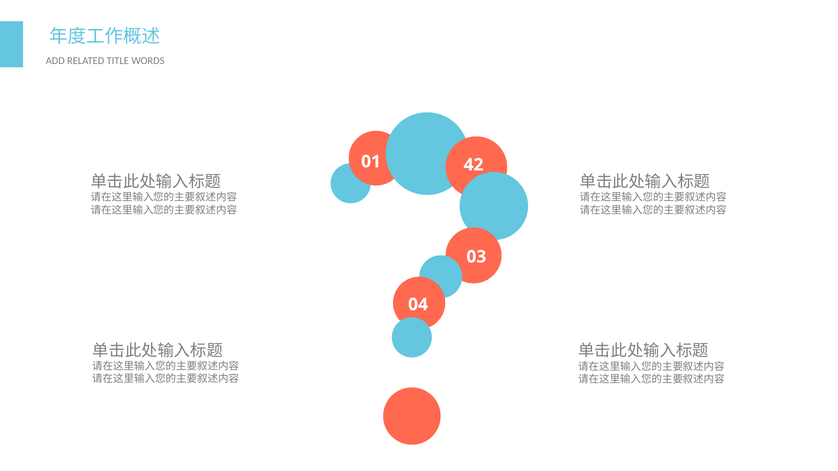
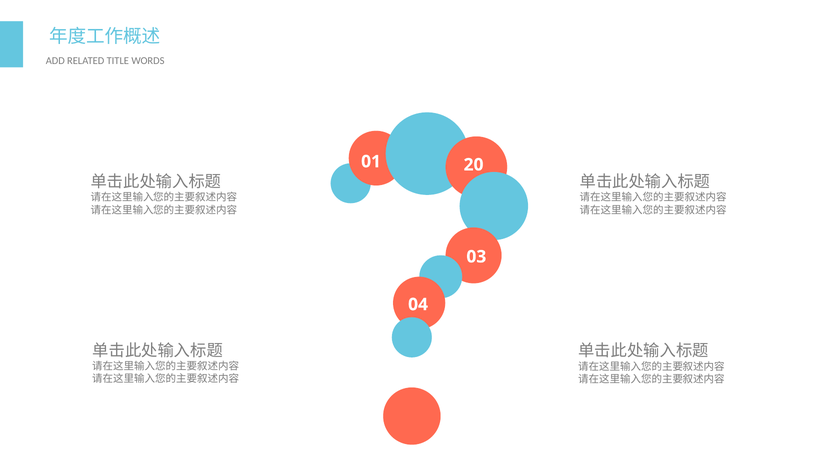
42: 42 -> 20 (474, 165)
